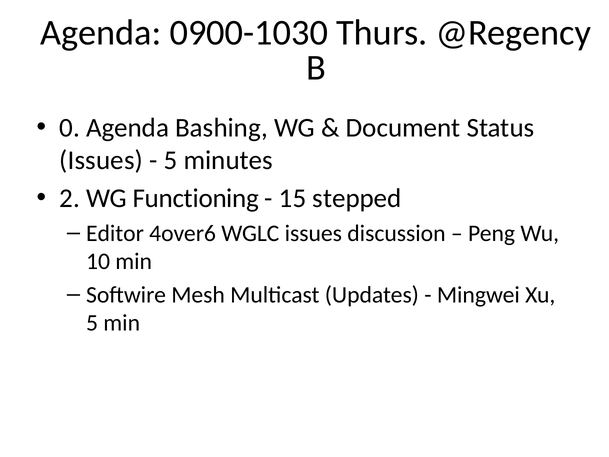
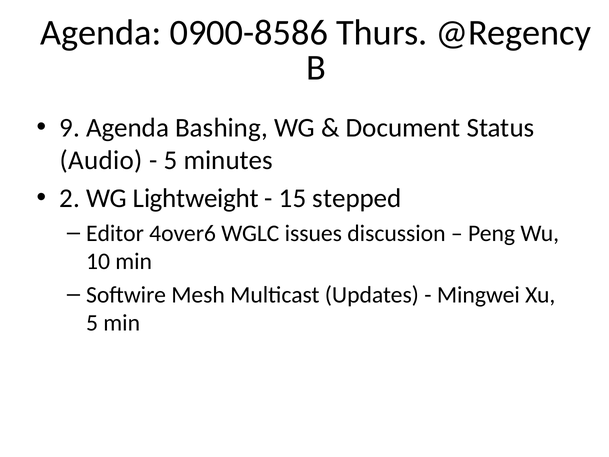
0900-1030: 0900-1030 -> 0900-8586 (249, 33)
0: 0 -> 9 (70, 128)
Issues: Issues -> Audio (101, 160)
Functioning: Functioning -> Lightweight (196, 198)
